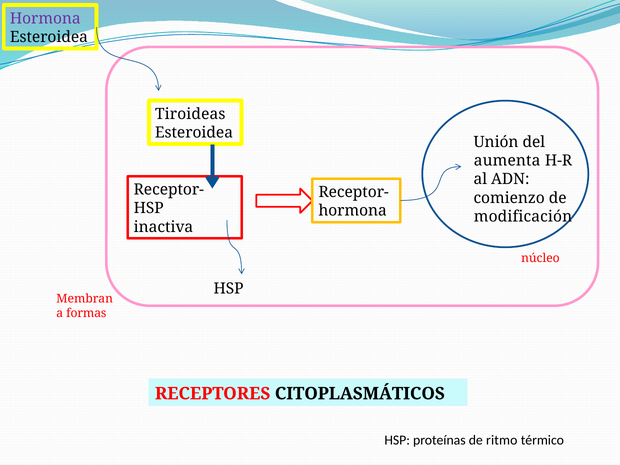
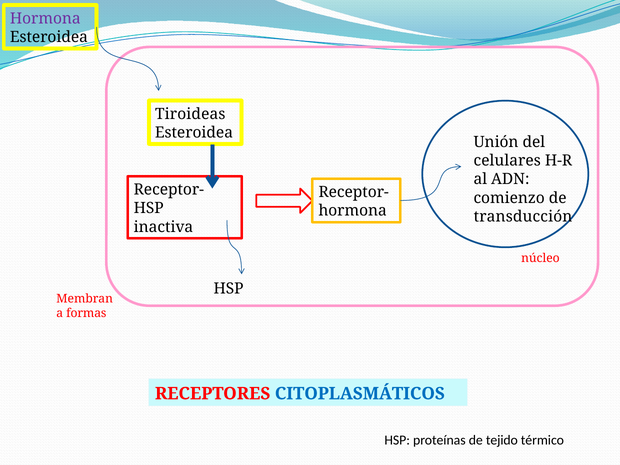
aumenta: aumenta -> celulares (507, 161)
modificación: modificación -> transducción (523, 217)
CITOPLASMÁTICOS colour: black -> blue (360, 394)
ritmo: ritmo -> tejido (502, 440)
